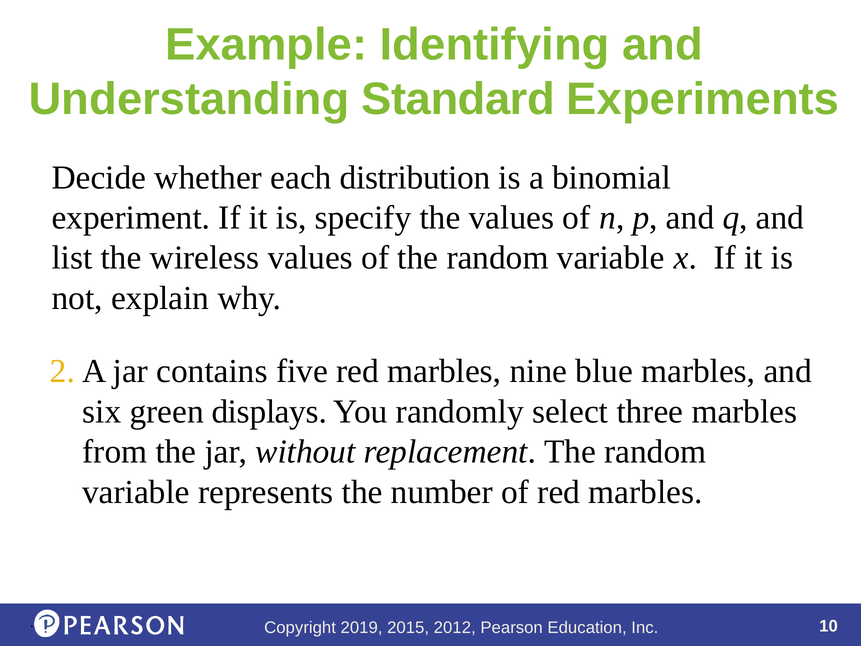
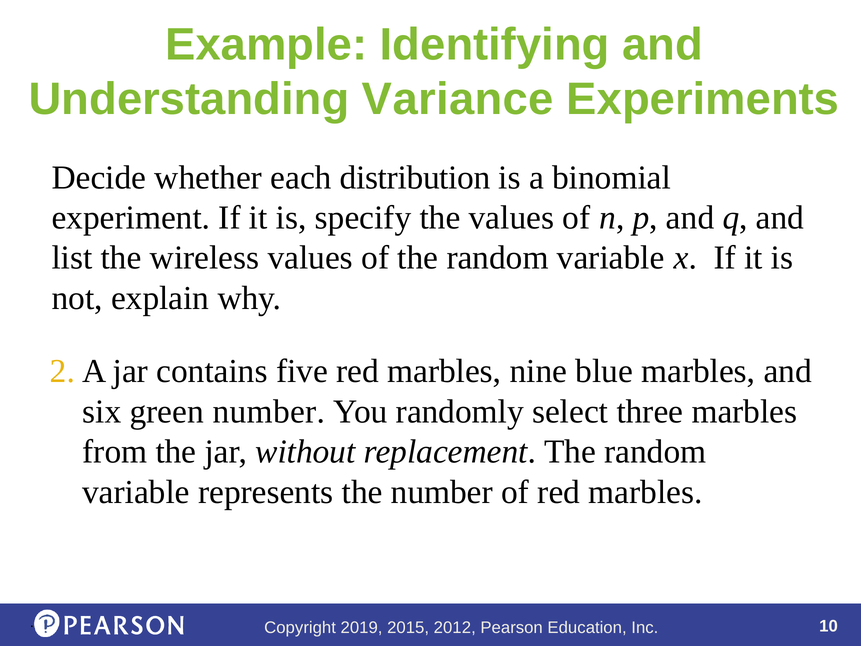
Standard: Standard -> Variance (458, 99)
green displays: displays -> number (269, 411)
